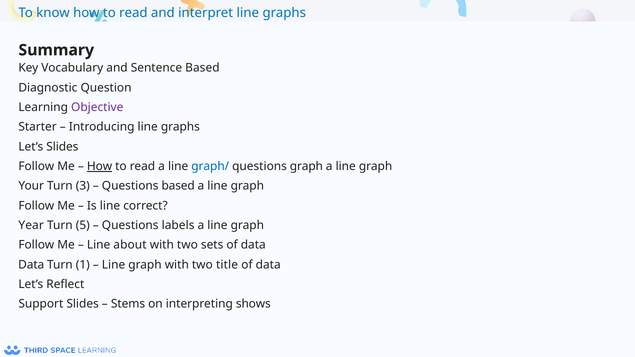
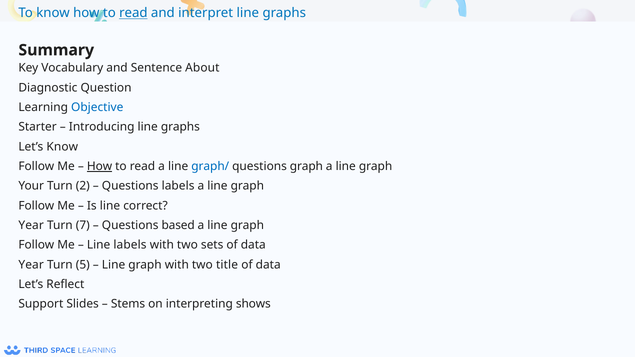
read underline: none -> present (133, 13)
Sentence Based: Based -> About (202, 68)
Objective colour: purple -> blue (97, 107)
Let’s Slides: Slides -> Know (62, 147)
3: 3 -> 2 (83, 186)
Questions based: based -> labels (178, 186)
5: 5 -> 7 (83, 225)
labels: labels -> based (178, 225)
Line about: about -> labels (130, 245)
Data: Data -> Year (31, 265)
1: 1 -> 5 (83, 265)
